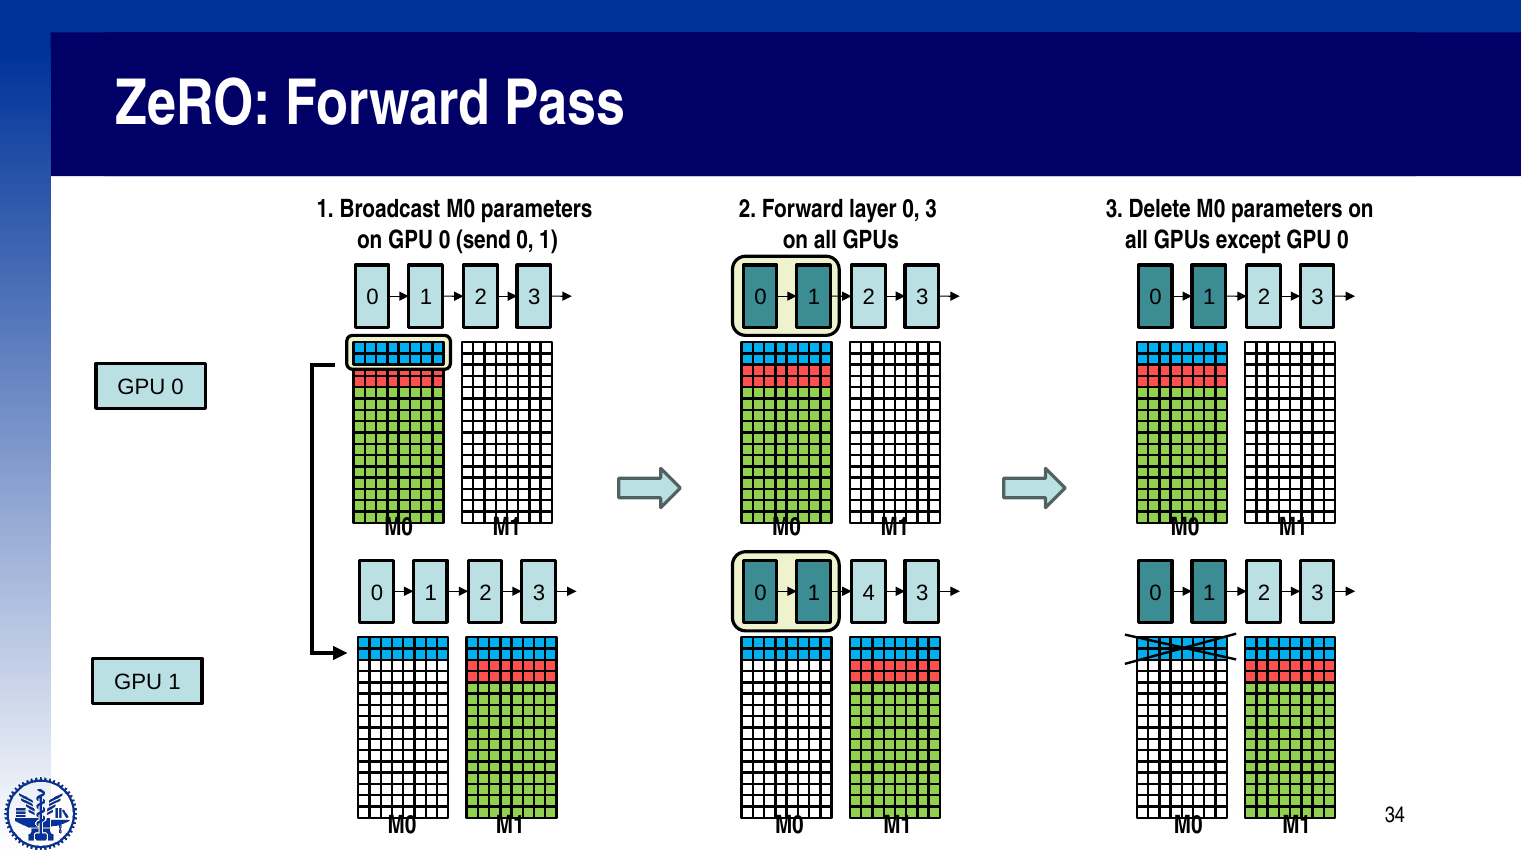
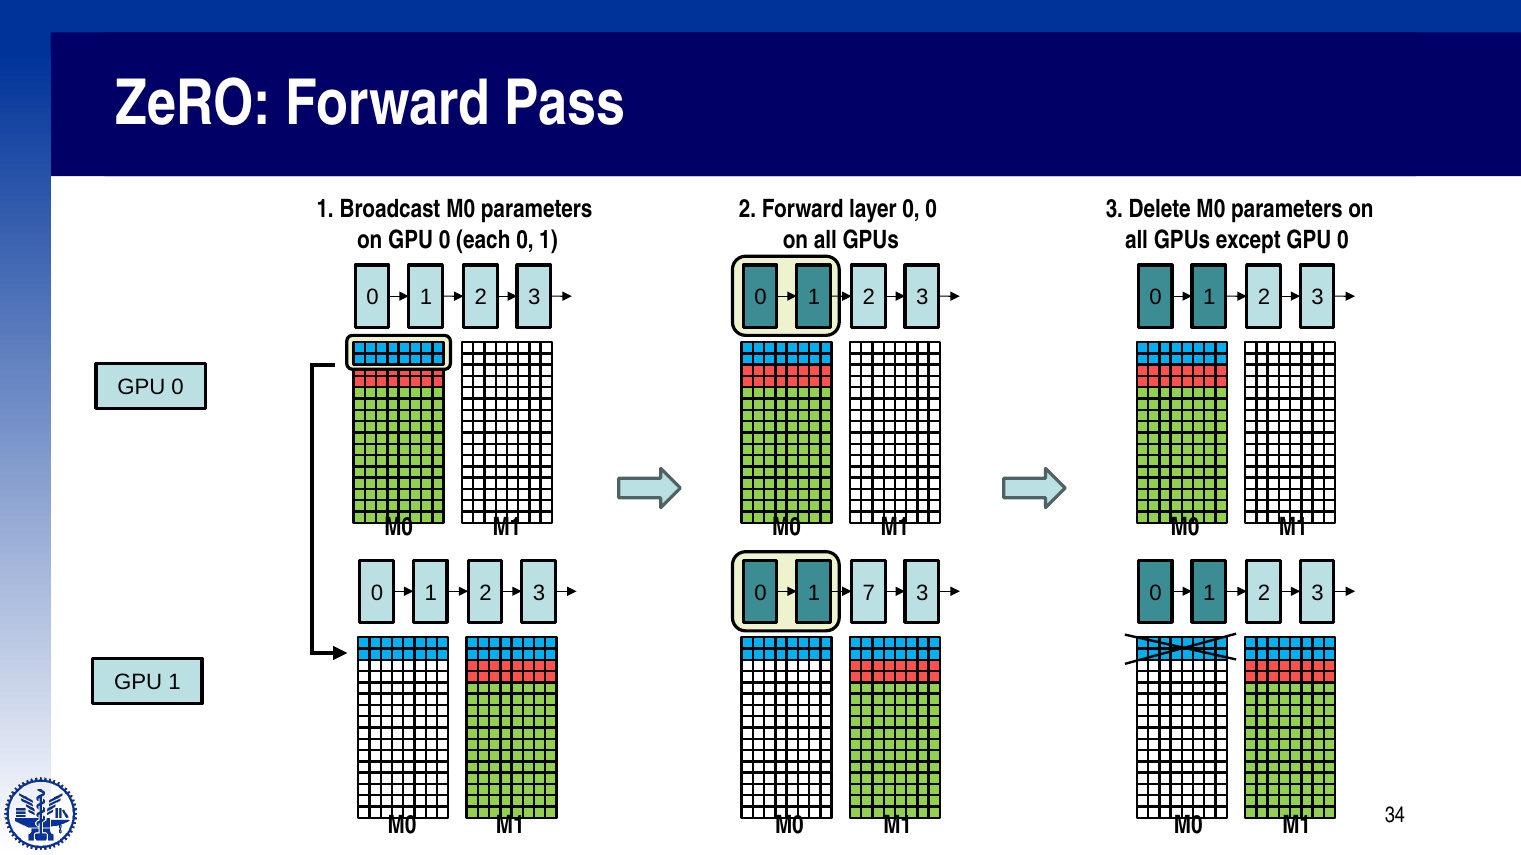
0 3: 3 -> 0 (931, 210)
send: send -> each (483, 240)
4: 4 -> 7 (869, 593)
